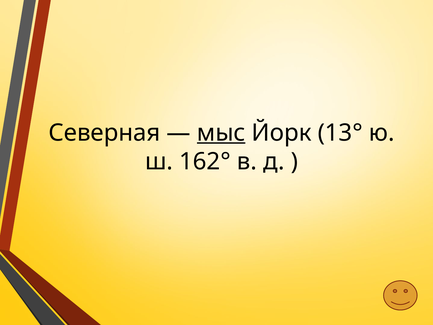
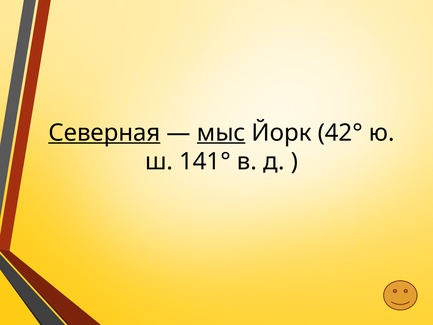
Северная underline: none -> present (104, 133)
13°: 13° -> 42° (340, 133)
162°: 162° -> 141° (205, 162)
